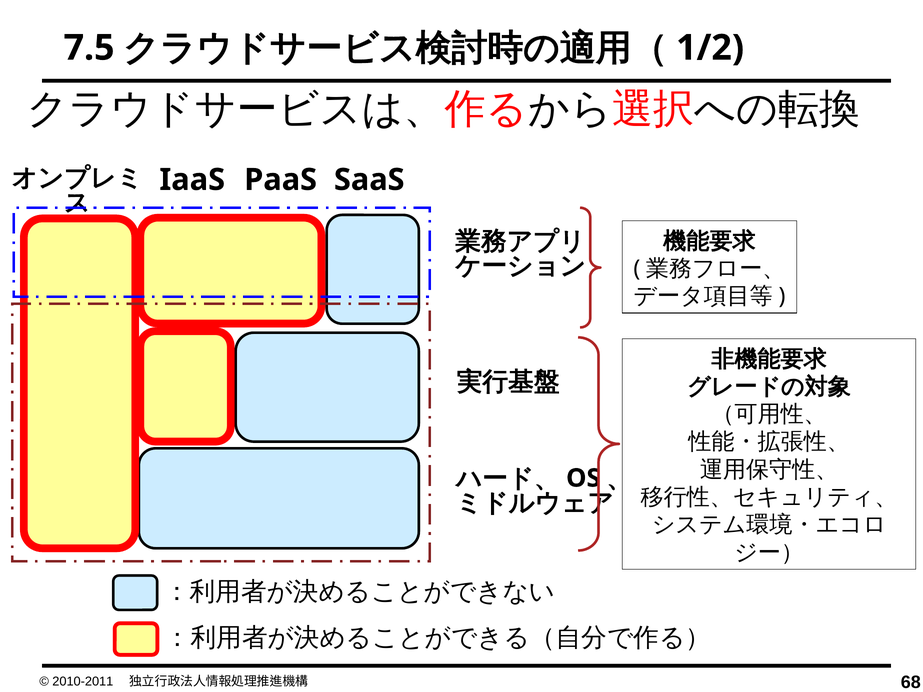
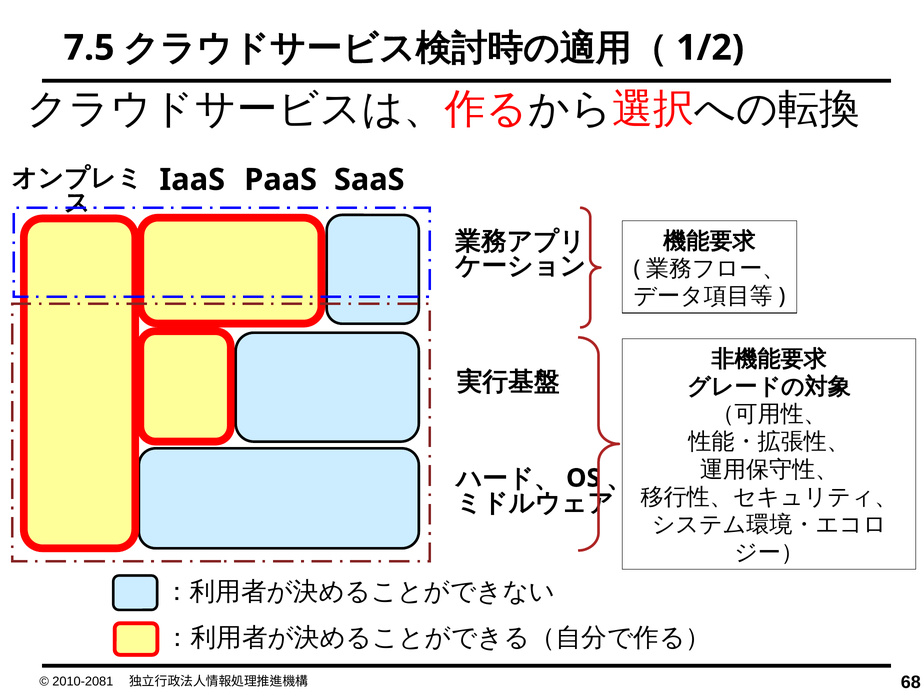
2010-2011: 2010-2011 -> 2010-2081 (83, 682)
